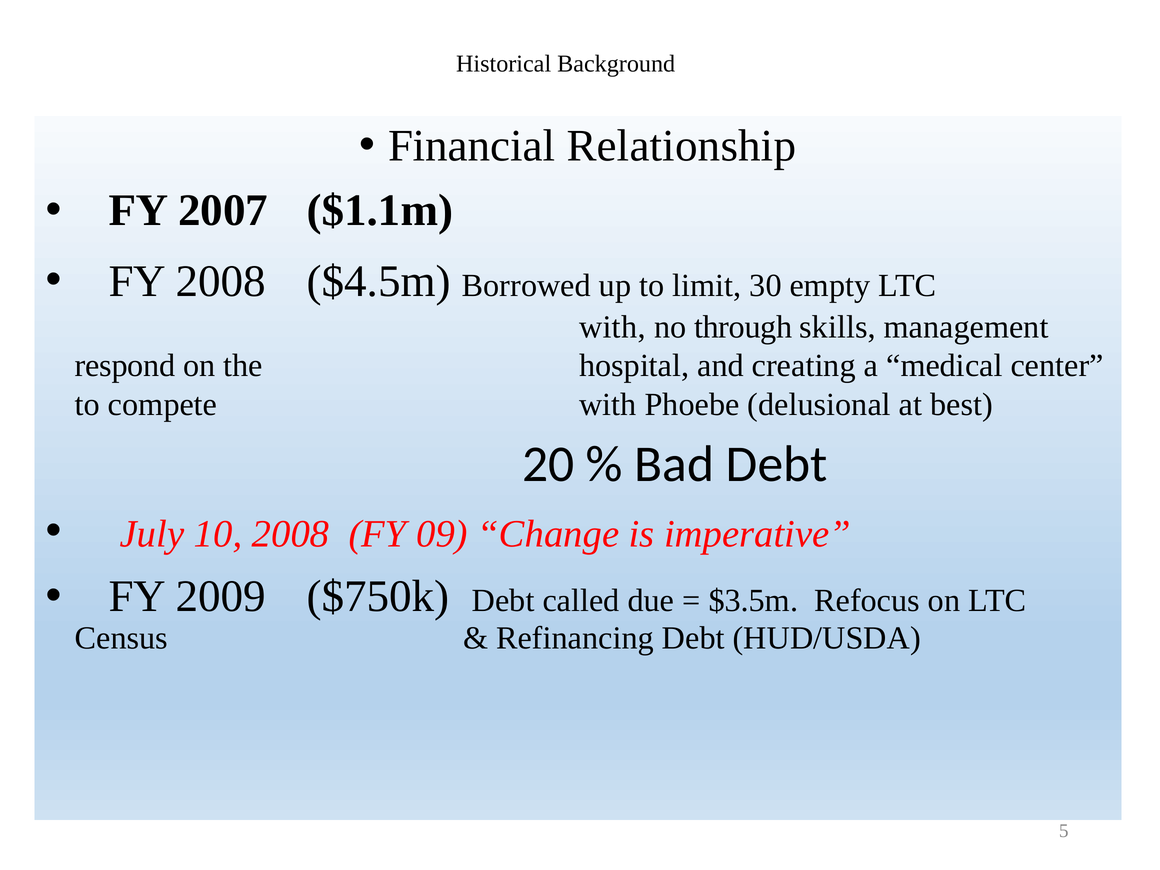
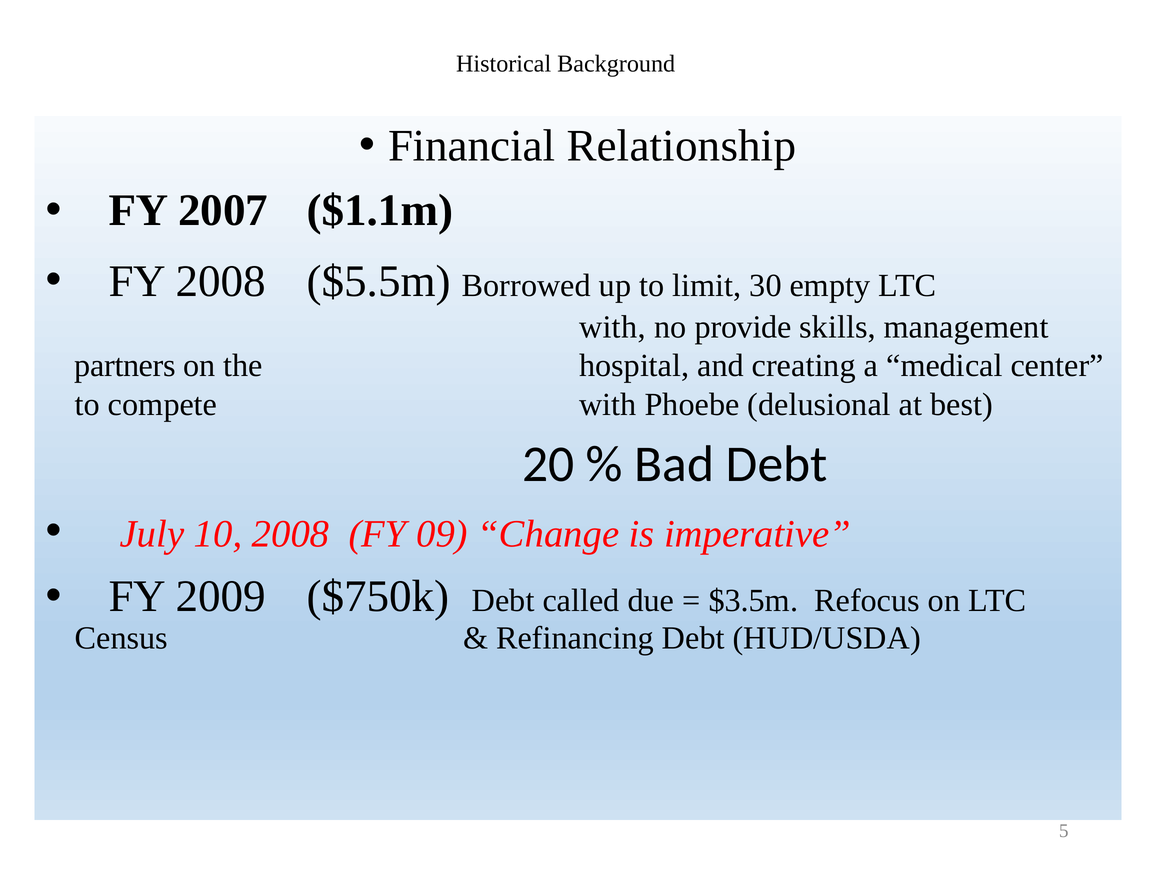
$4.5m: $4.5m -> $5.5m (379, 281)
through: through -> provide (743, 327)
respond: respond -> partners (125, 366)
